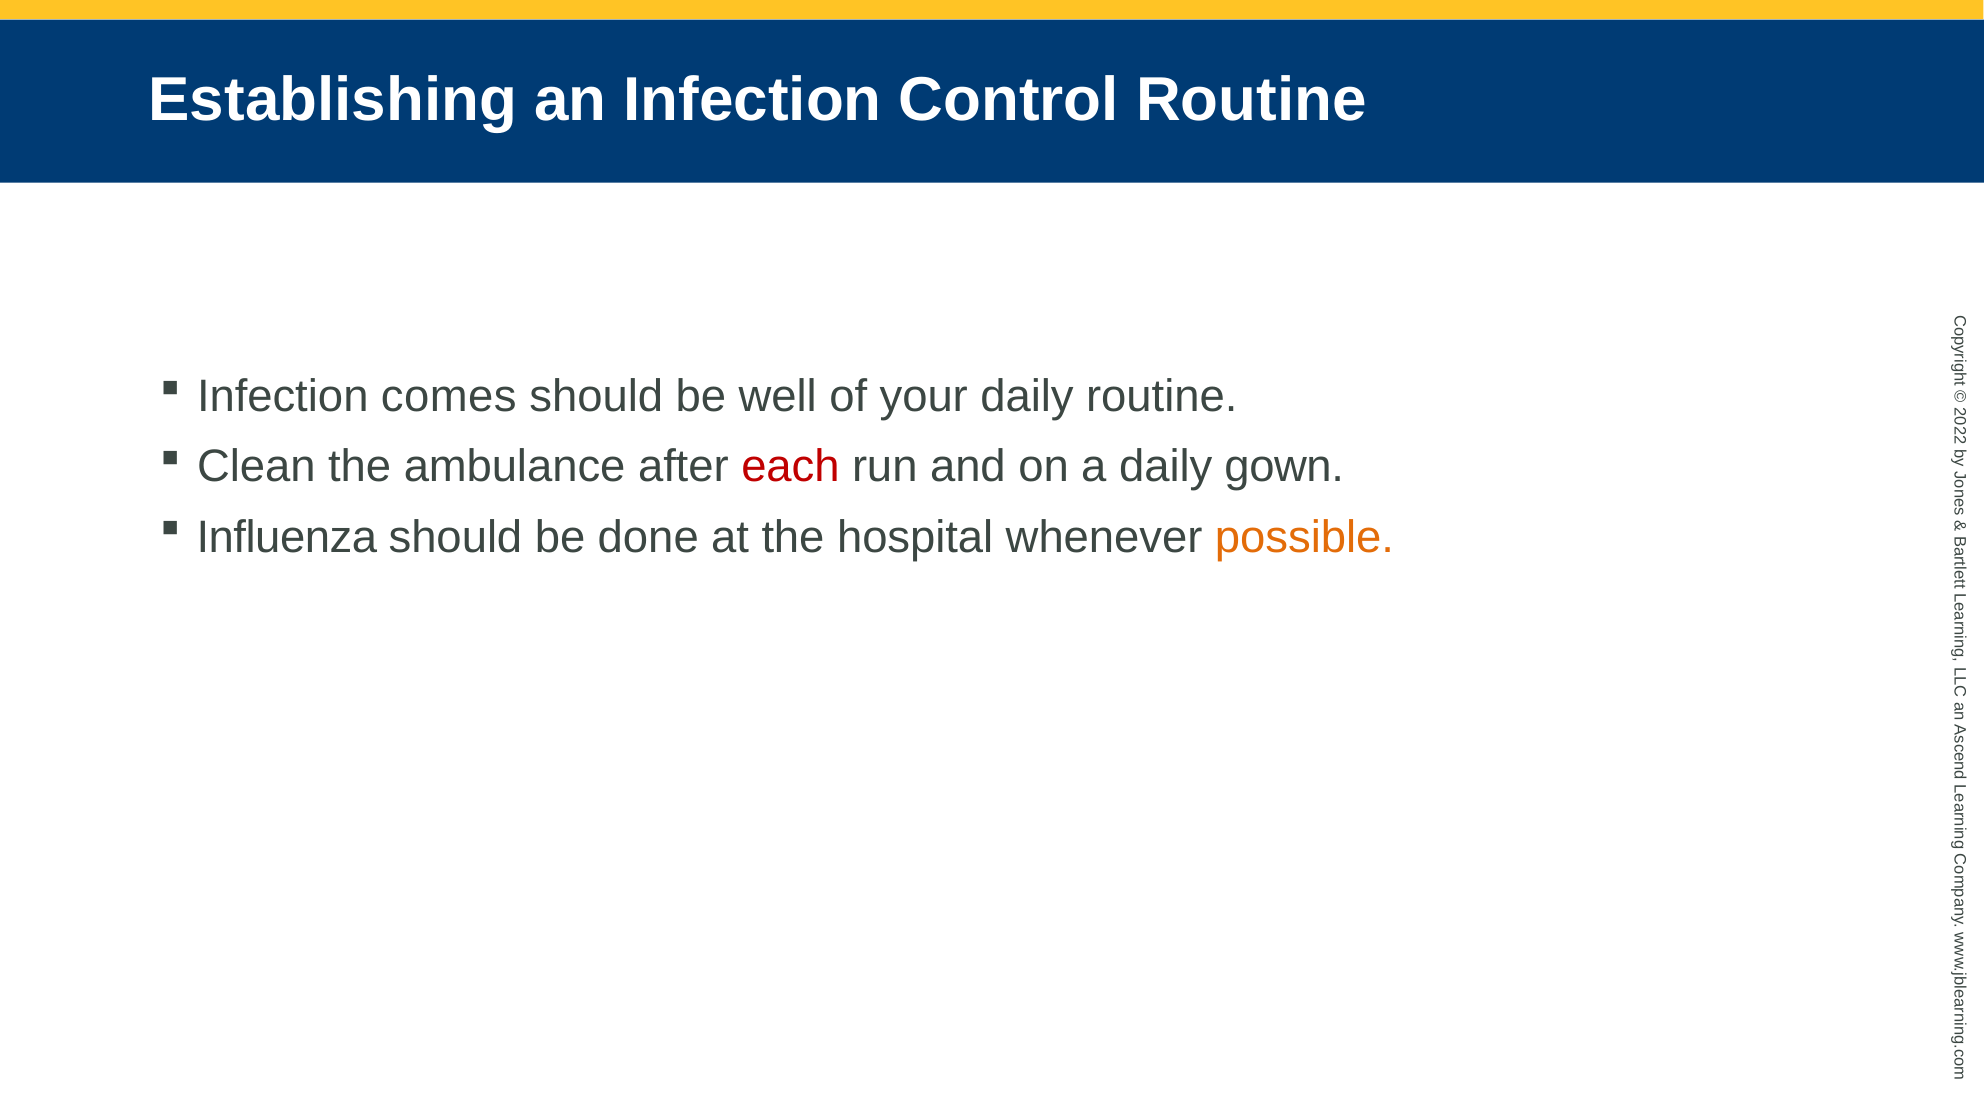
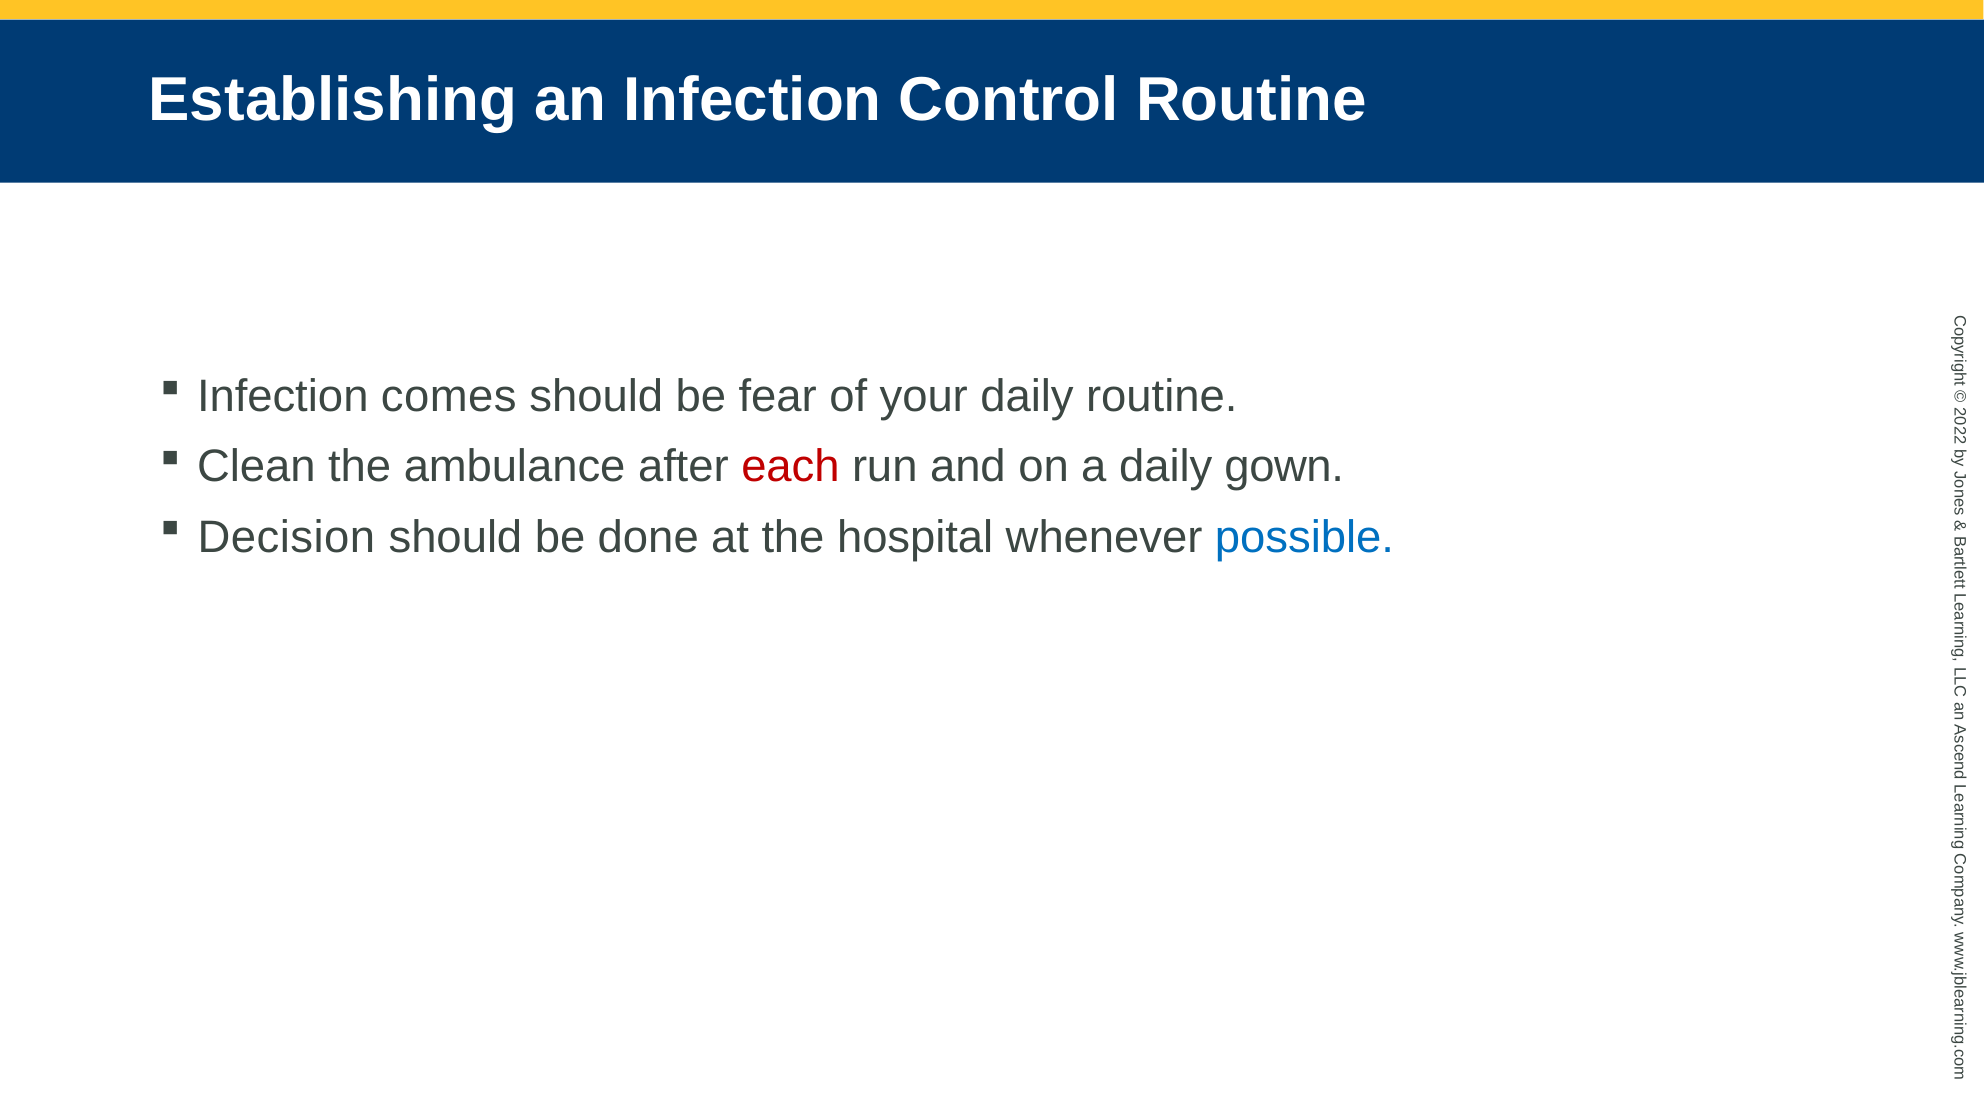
well: well -> fear (778, 396)
Influenza: Influenza -> Decision (286, 537)
possible colour: orange -> blue (1304, 537)
